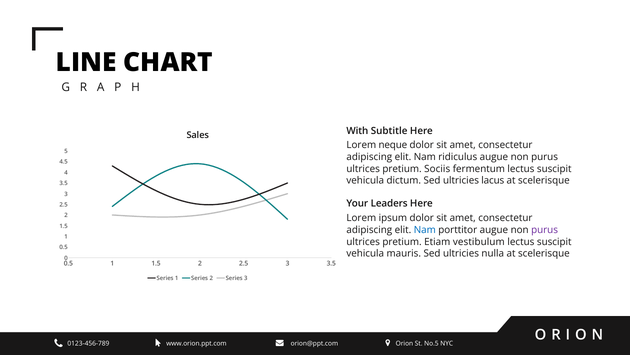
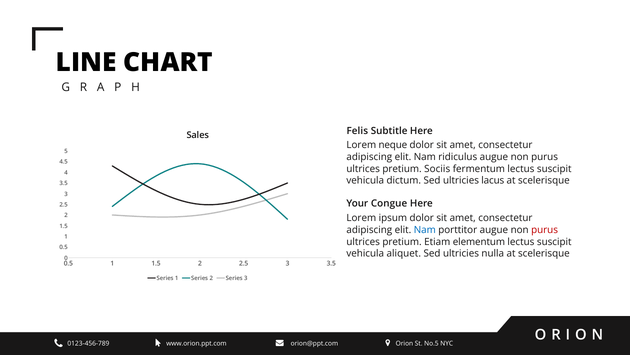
With: With -> Felis (357, 131)
Leaders: Leaders -> Congue (389, 203)
purus colour: purple -> red (545, 230)
vestibulum: vestibulum -> elementum (479, 241)
mauris: mauris -> aliquet (404, 253)
